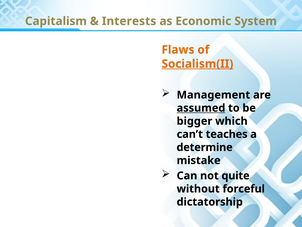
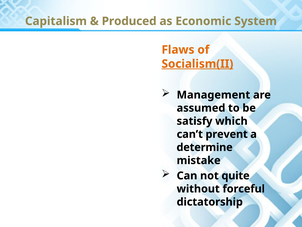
Interests: Interests -> Produced (129, 21)
assumed underline: present -> none (201, 108)
bigger: bigger -> satisfy (195, 121)
teaches: teaches -> prevent (227, 134)
